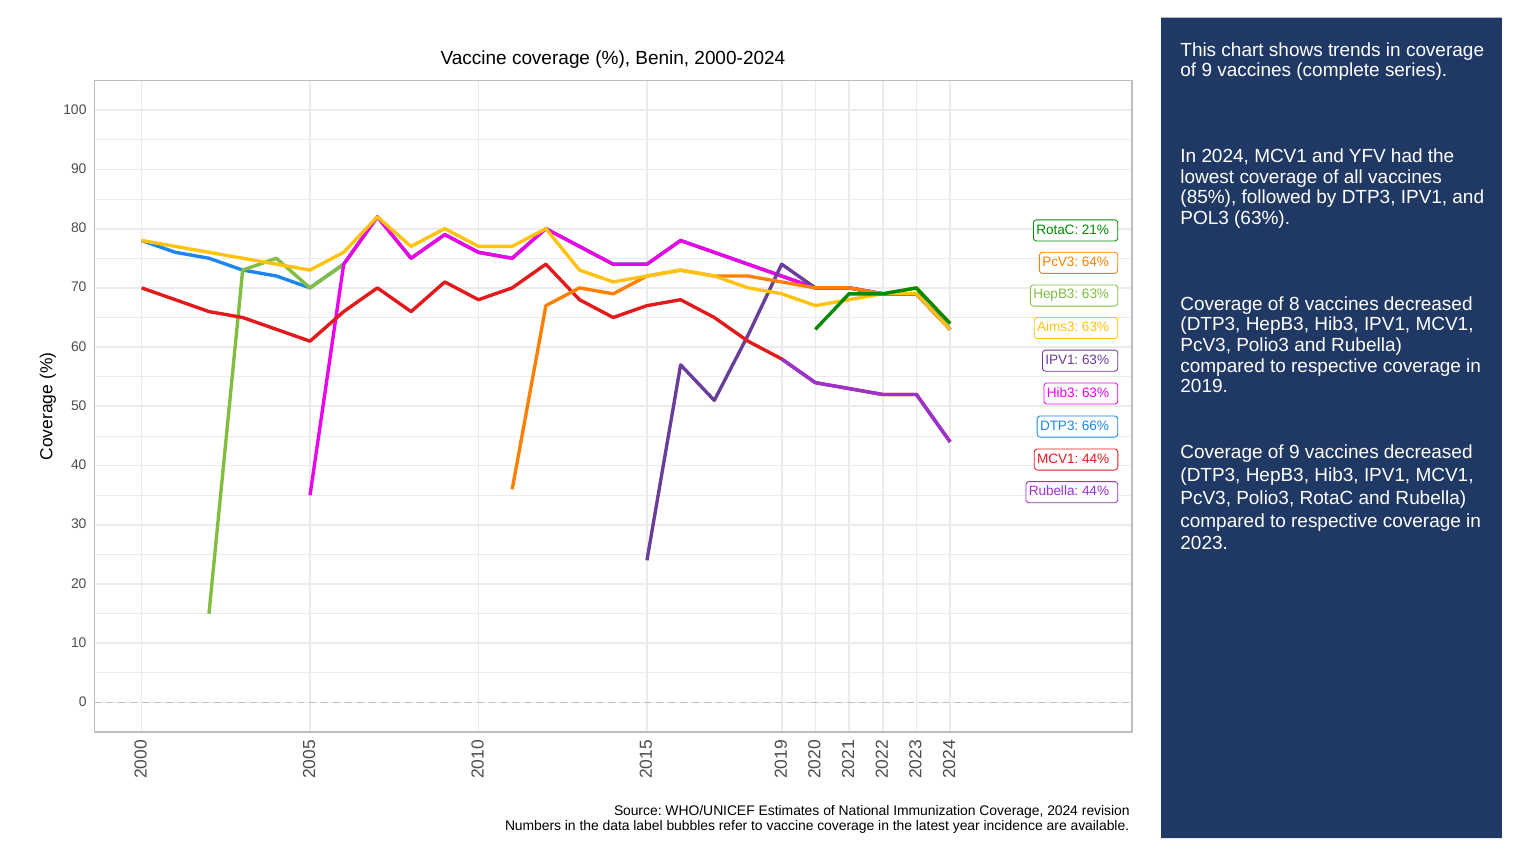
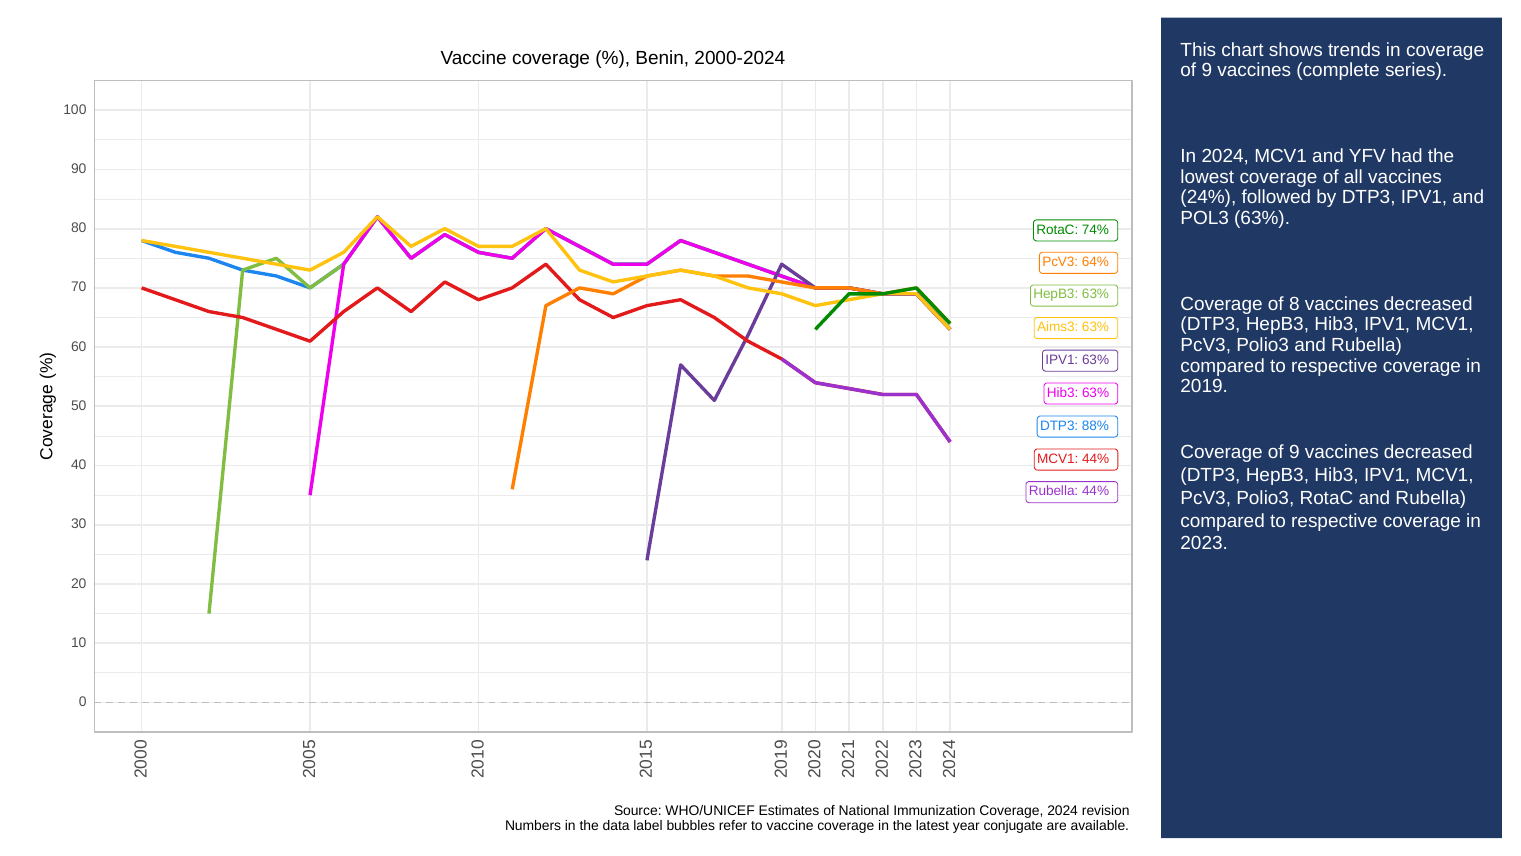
85%: 85% -> 24% (1208, 198)
21%: 21% -> 74% (1096, 230)
66%: 66% -> 88% (1095, 426)
incidence: incidence -> conjugate (1013, 826)
